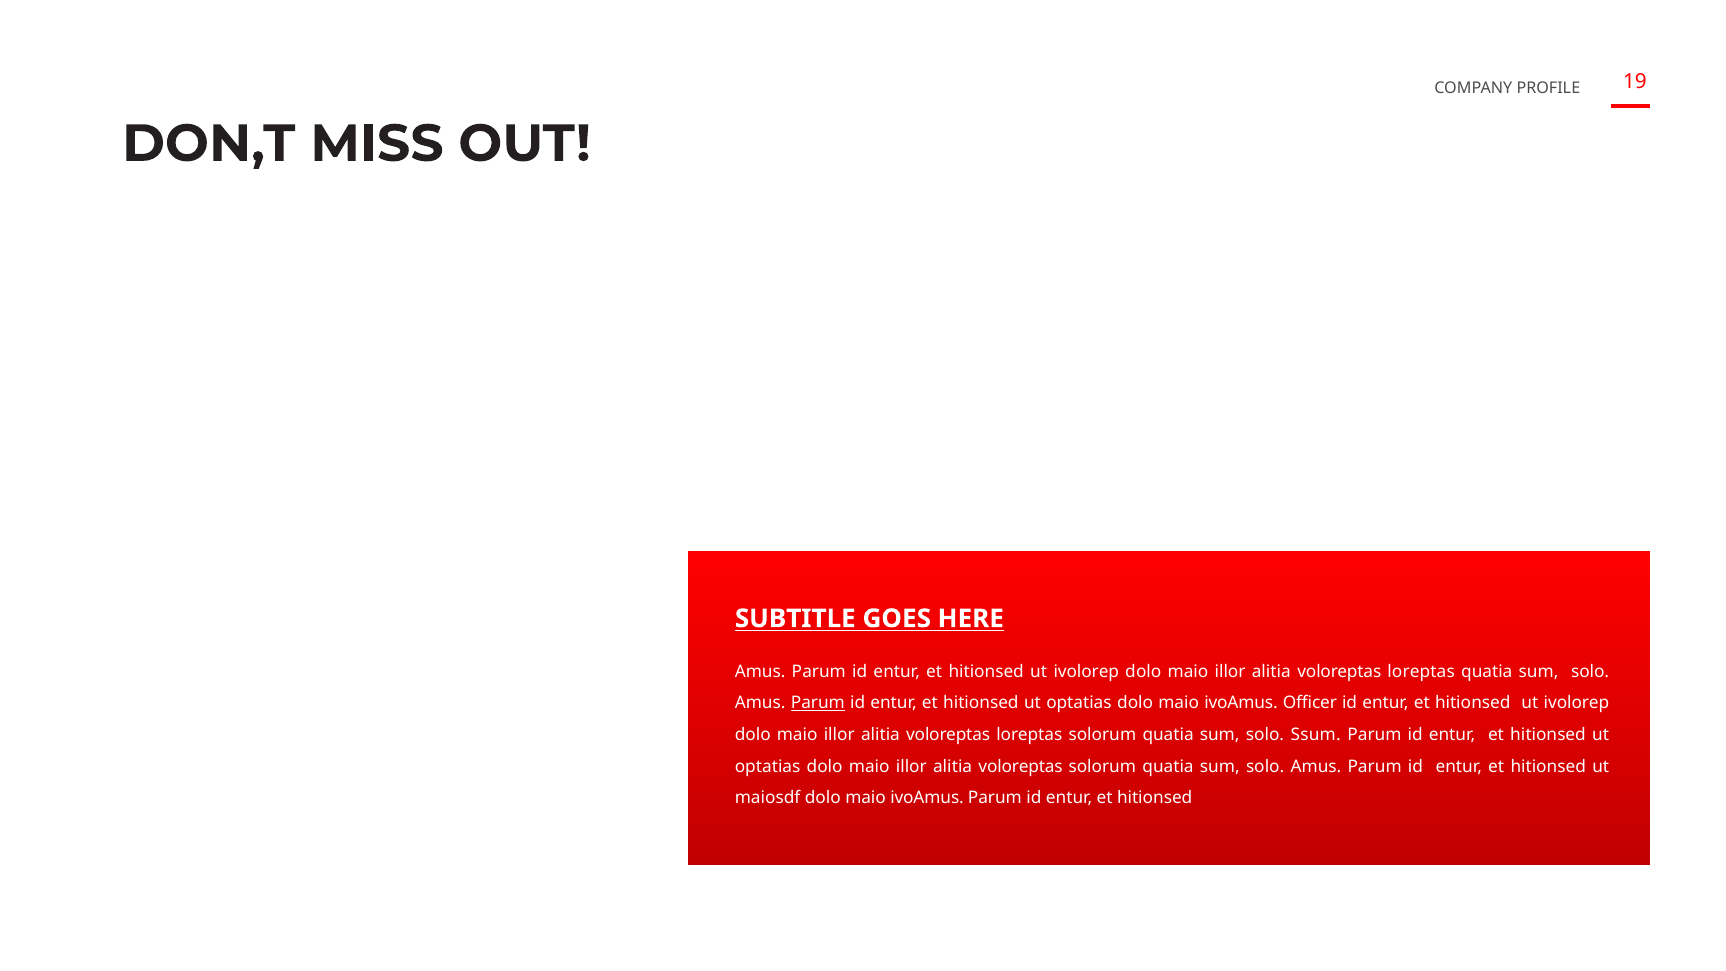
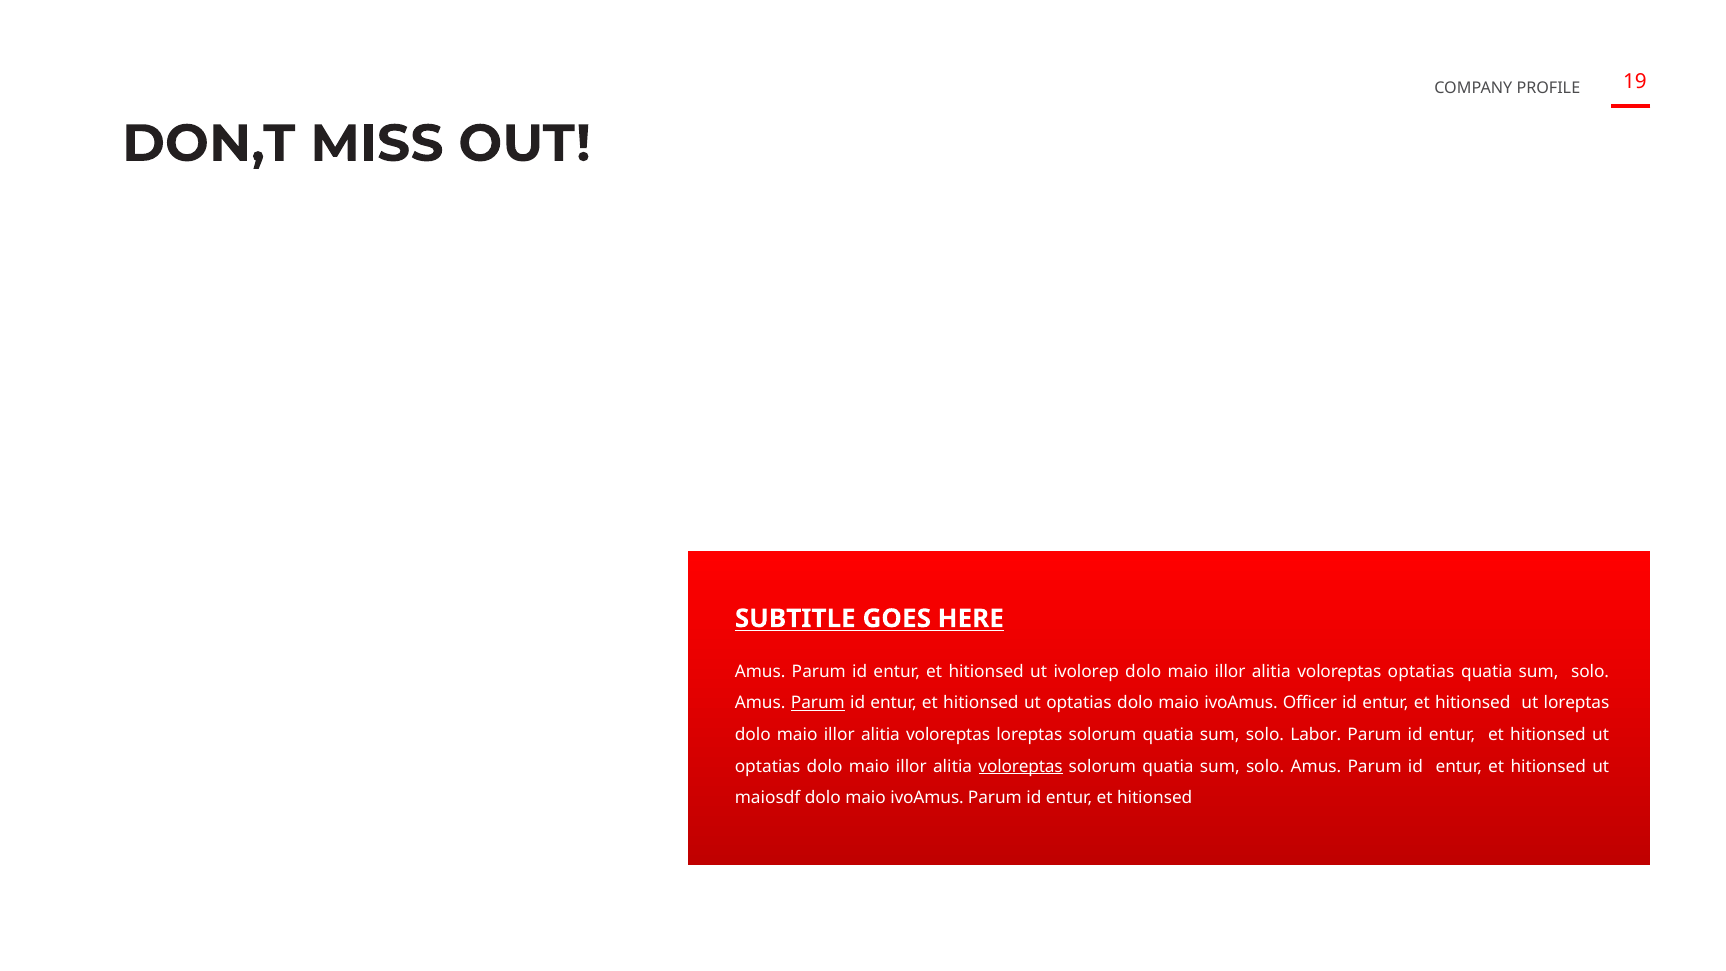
loreptas: loreptas -> optatias (1421, 672)
ivolorep: ivolorep -> loreptas (1576, 703)
Ssum: Ssum -> Labor (1316, 735)
voloreptas underline: none -> present (1021, 766)
